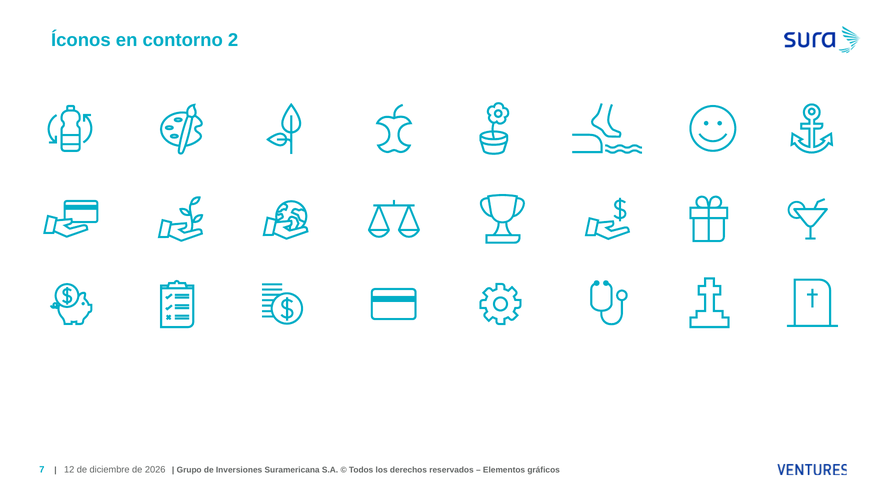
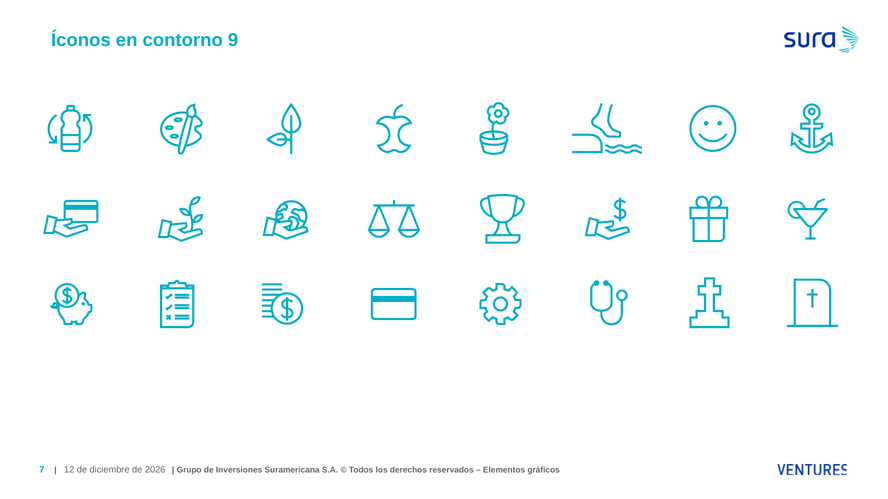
2: 2 -> 9 (233, 40)
